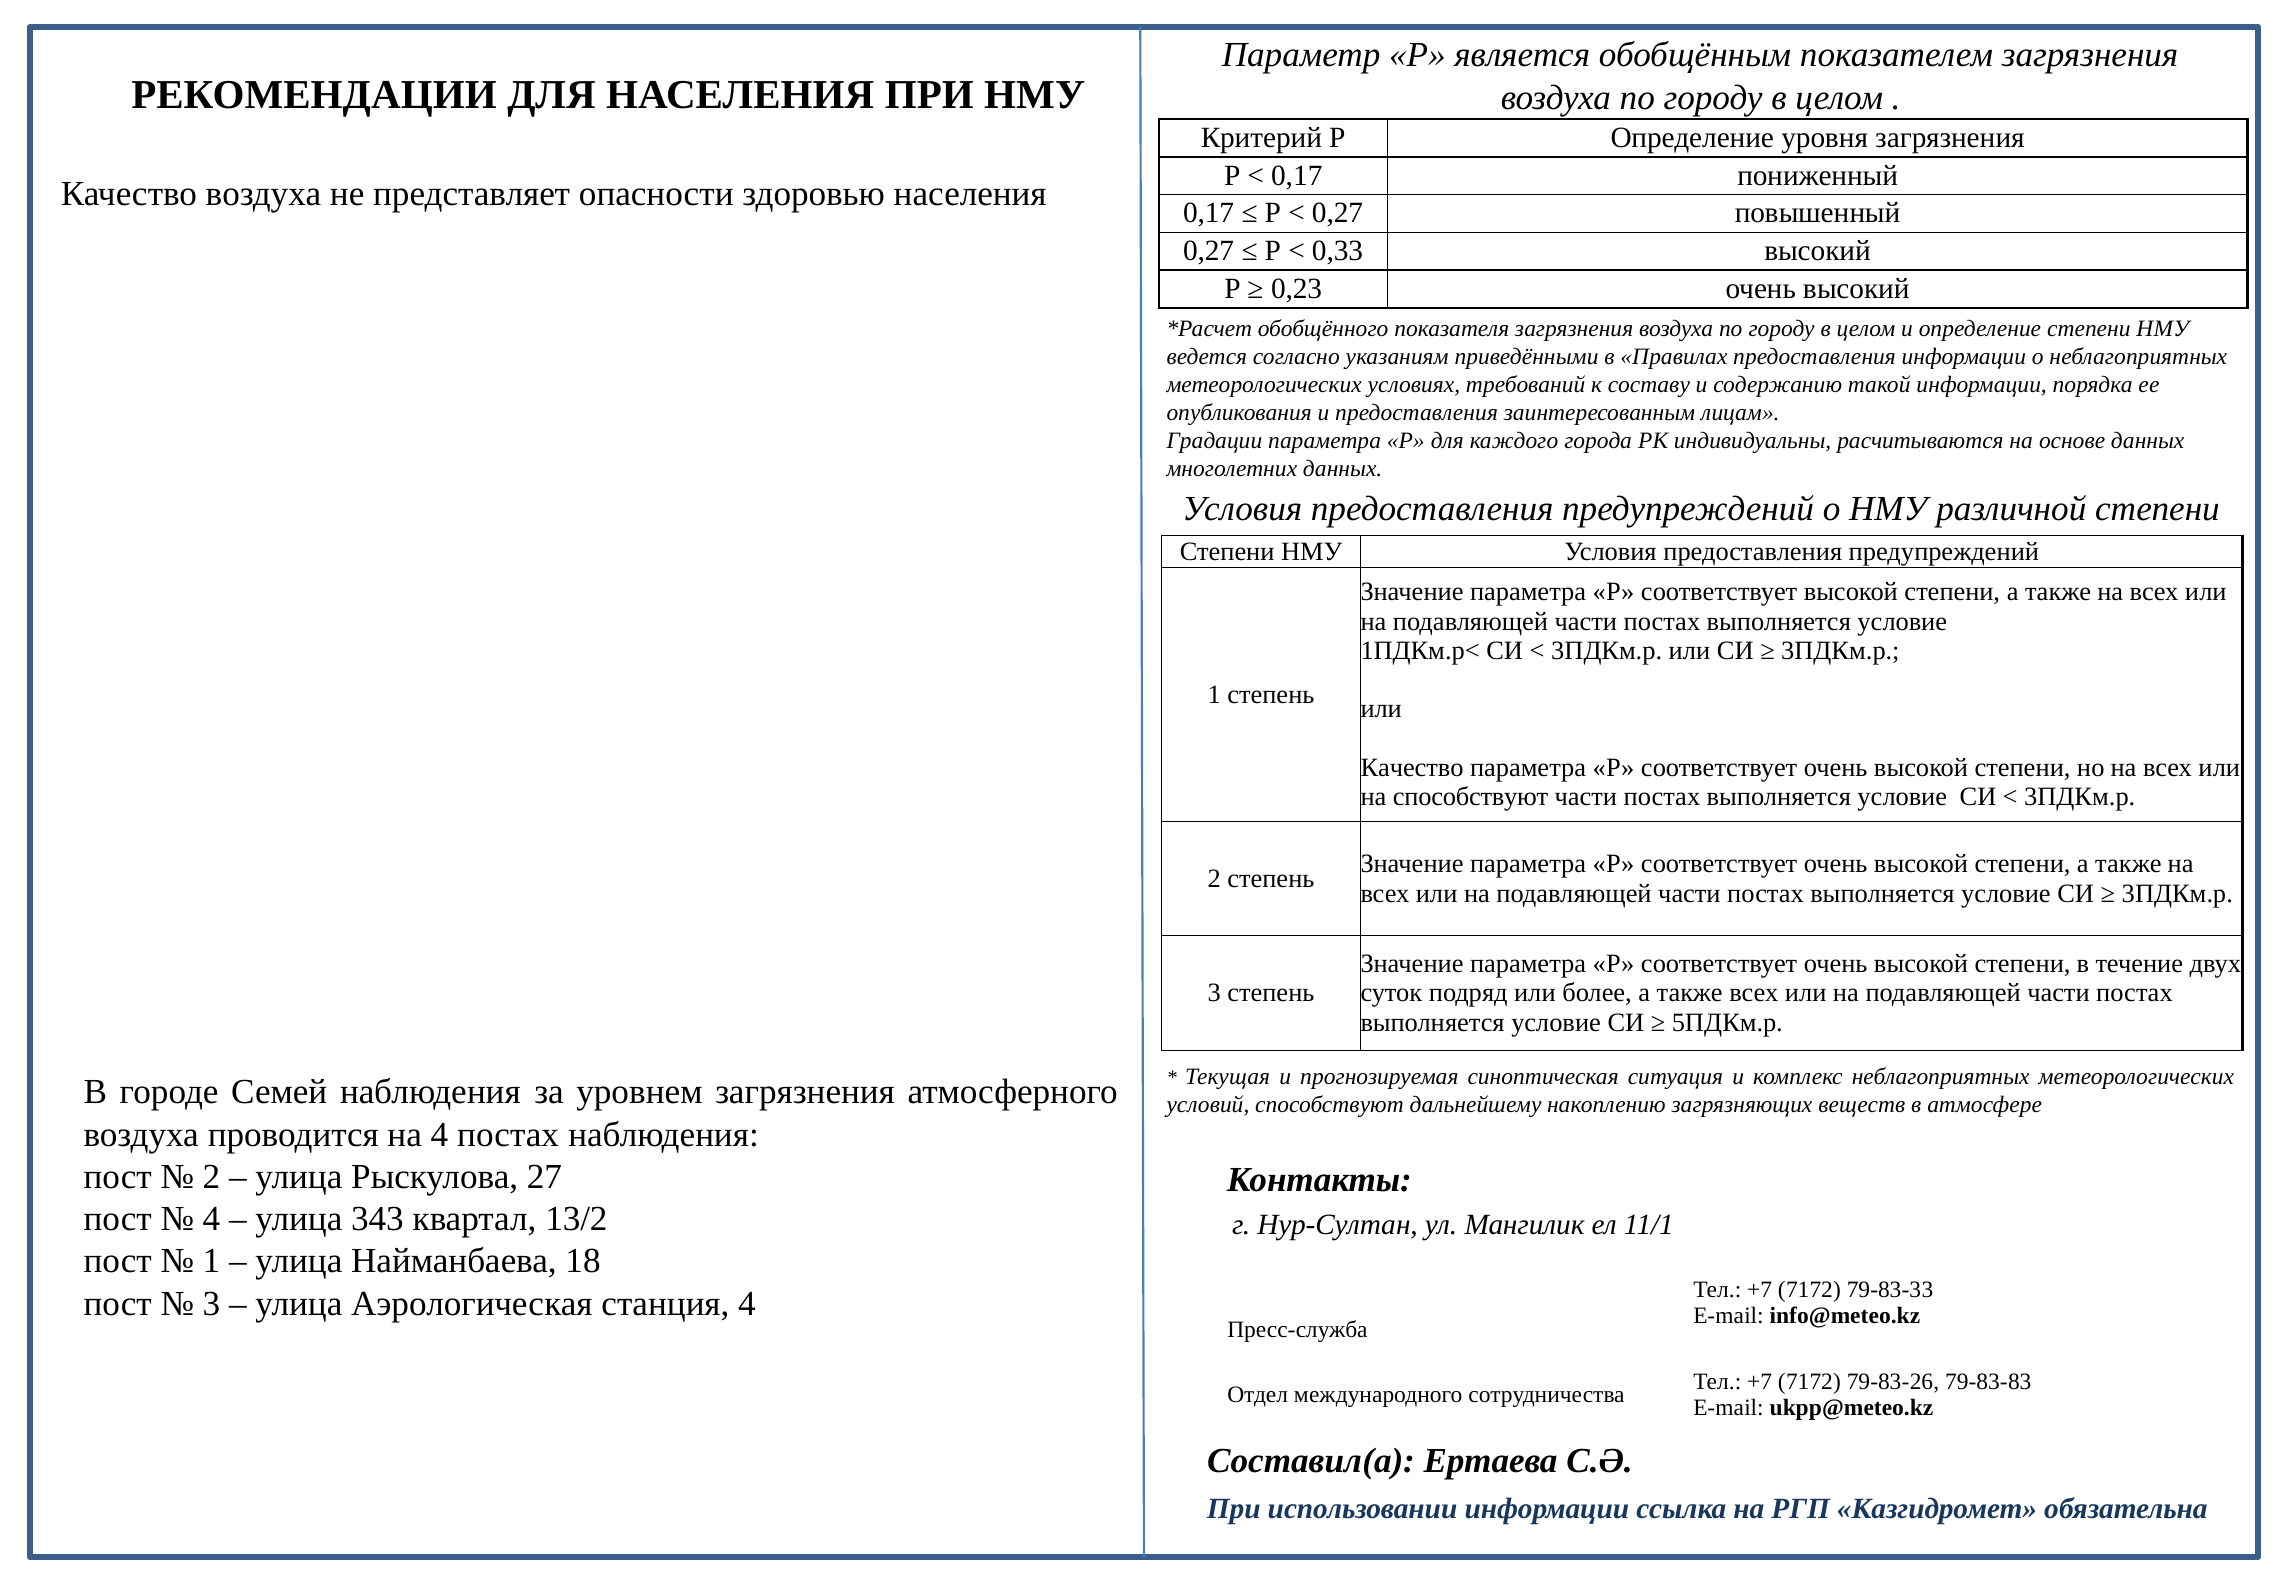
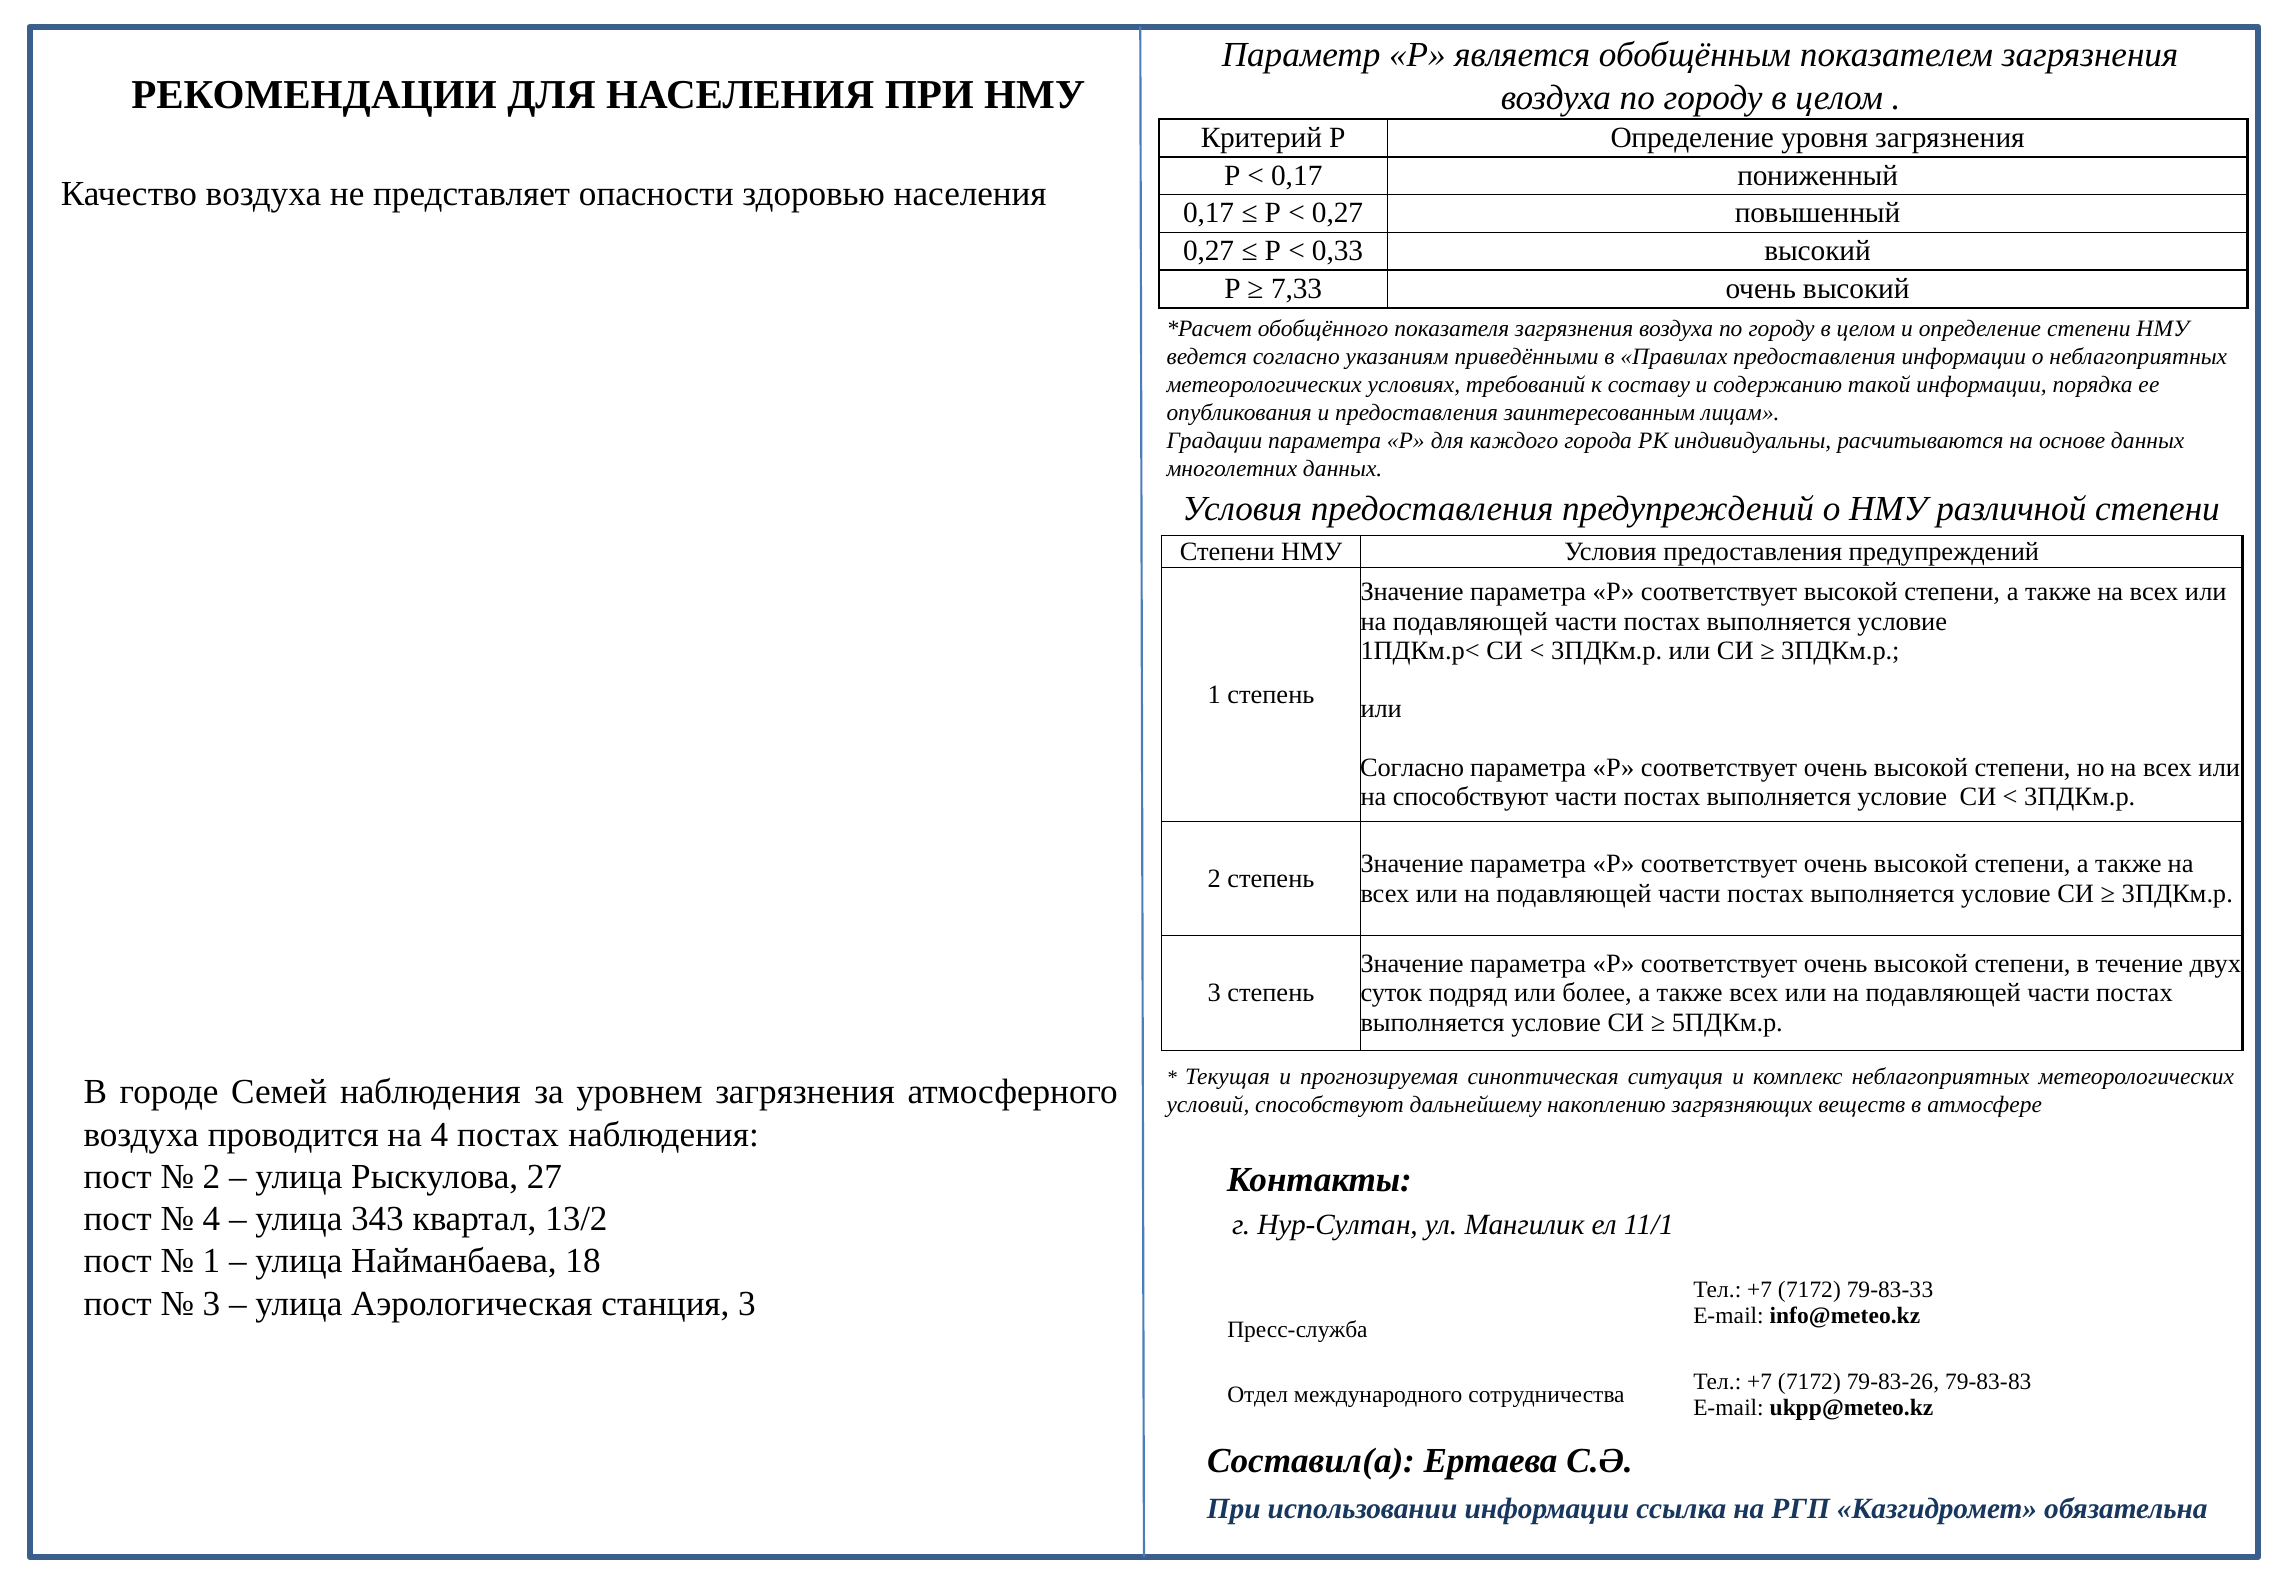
0,23: 0,23 -> 7,33 (1297, 289)
Качество: Качество -> Согласно (1412, 768)
станция 4: 4 -> 3 (747, 1304)
